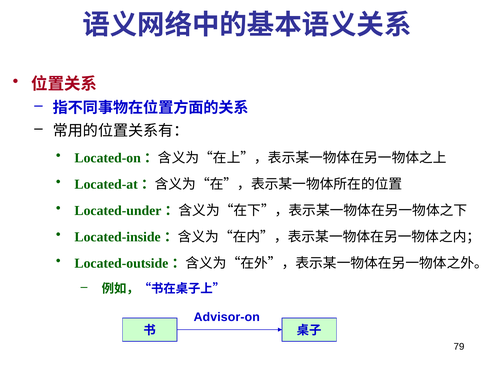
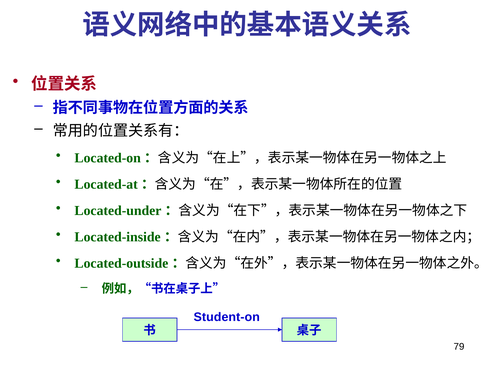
Advisor-on: Advisor-on -> Student-on (227, 317)
